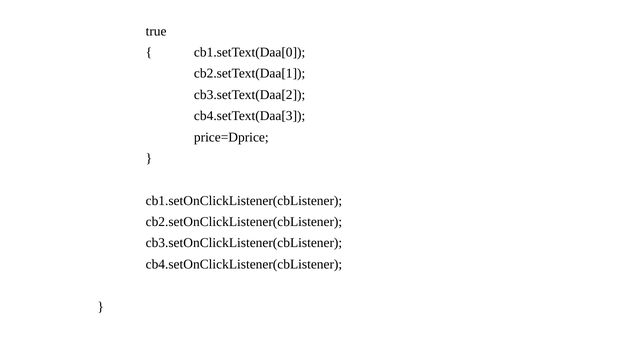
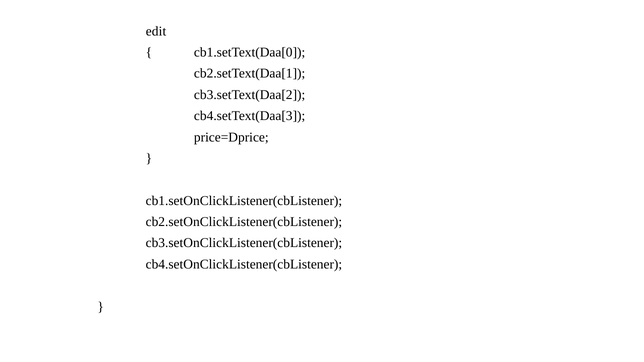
true: true -> edit (156, 31)
